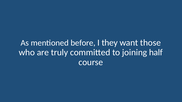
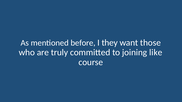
half: half -> like (156, 53)
